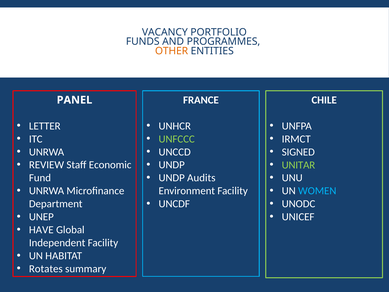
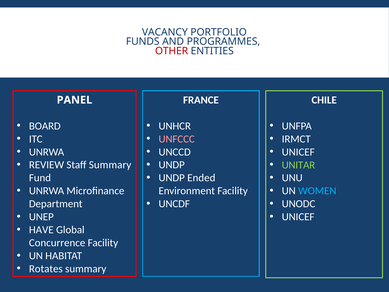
OTHER colour: orange -> red (172, 51)
LETTER: LETTER -> BOARD (45, 126)
UNFCCC colour: light green -> pink (177, 139)
SIGNED: SIGNED -> UNICEF (298, 152)
Staff Economic: Economic -> Summary (110, 165)
Audits: Audits -> Ended (201, 178)
Independent: Independent -> Concurrence (57, 243)
